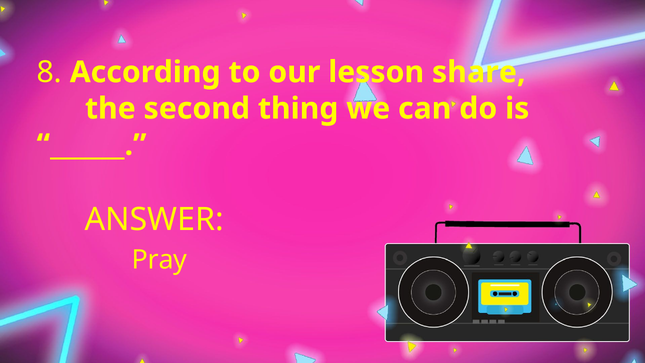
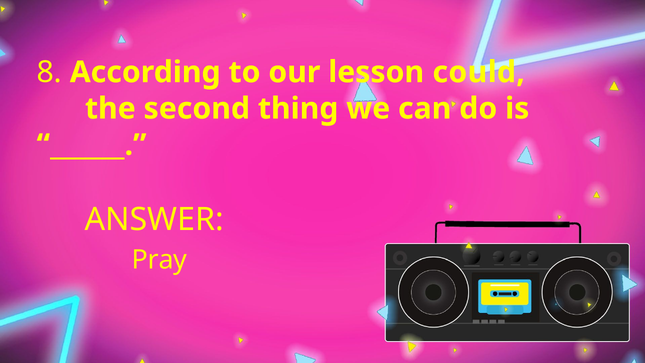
share: share -> could (479, 72)
